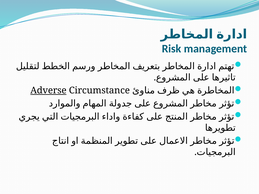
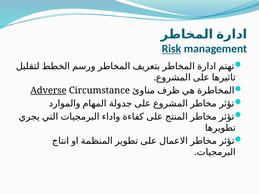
Risk underline: none -> present (172, 49)
